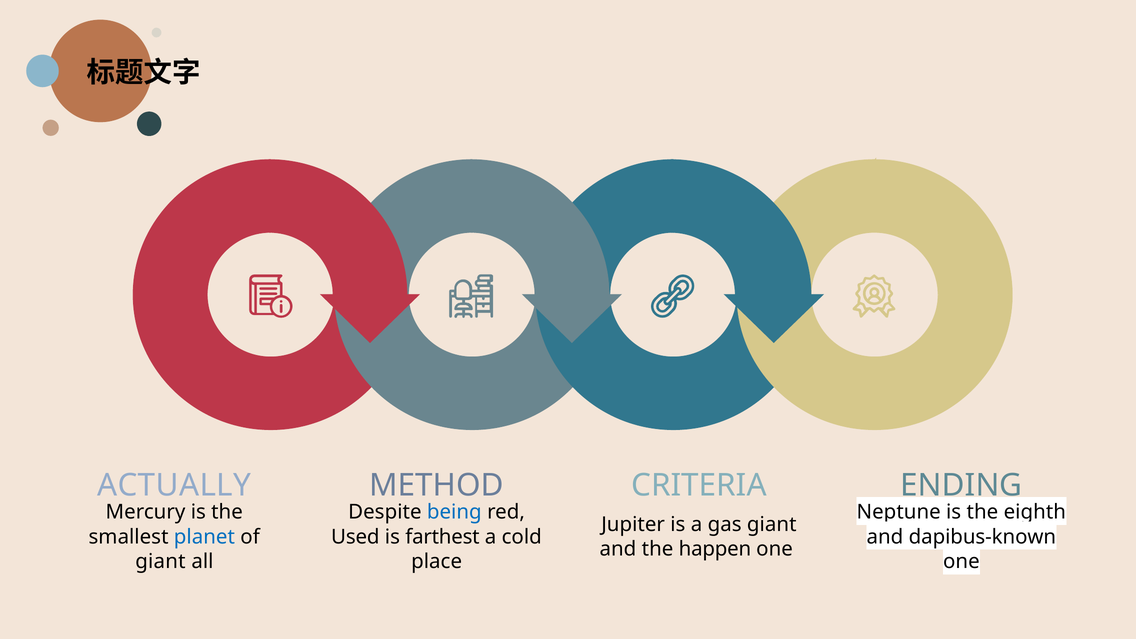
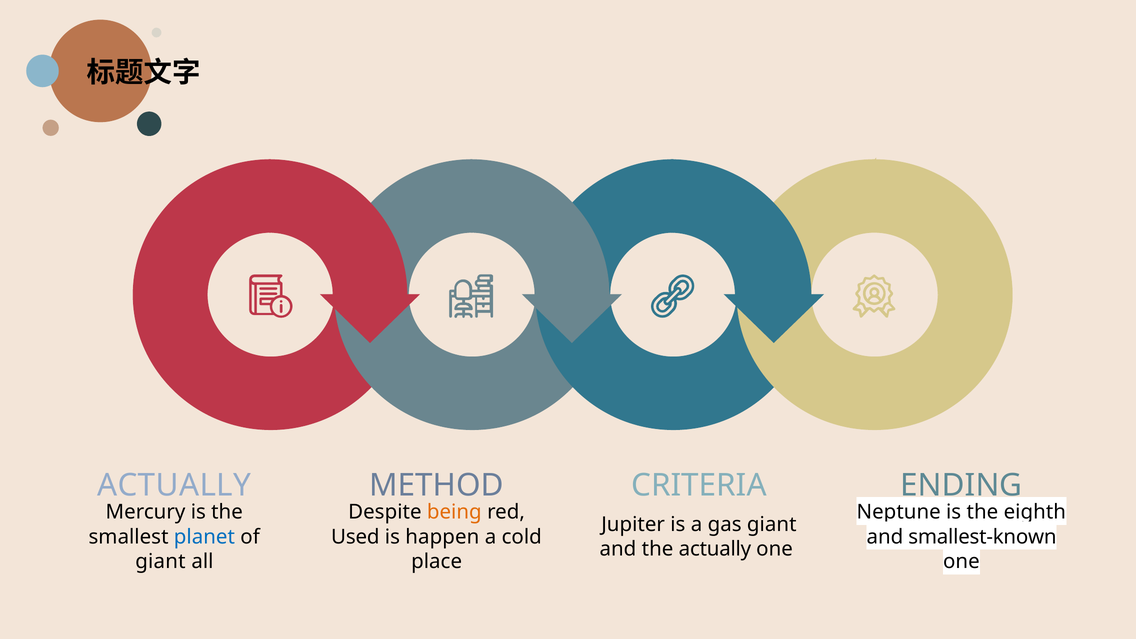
being colour: blue -> orange (454, 512)
farthest: farthest -> happen (442, 537)
dapibus-known: dapibus-known -> smallest-known (982, 537)
the happen: happen -> actually (715, 549)
